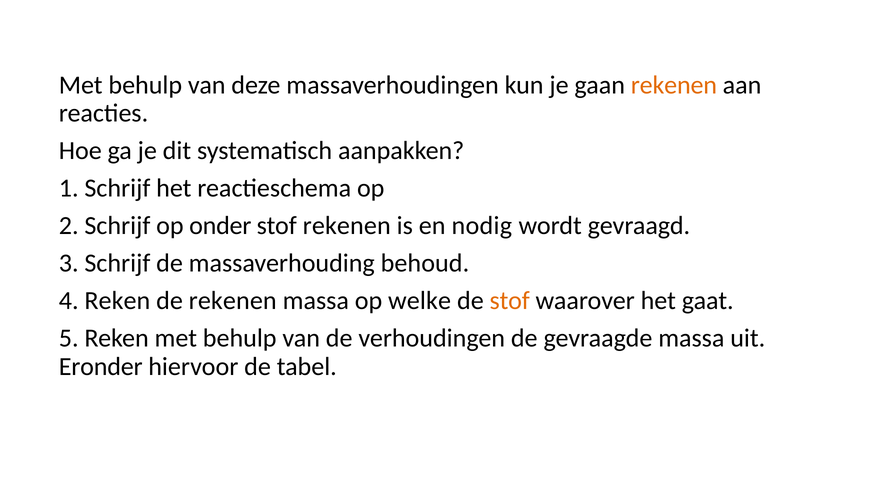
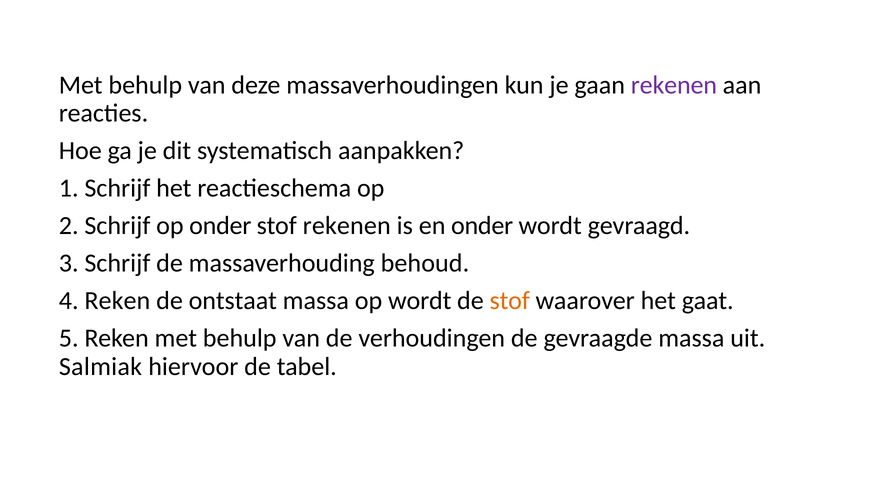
rekenen colour: orange -> purple (674, 85)
en nodig: nodig -> onder (482, 226)
de rekenen: rekenen -> ontstaat (233, 301)
op welke: welke -> wordt (420, 301)
Eronder: Eronder -> Salmiak (100, 367)
